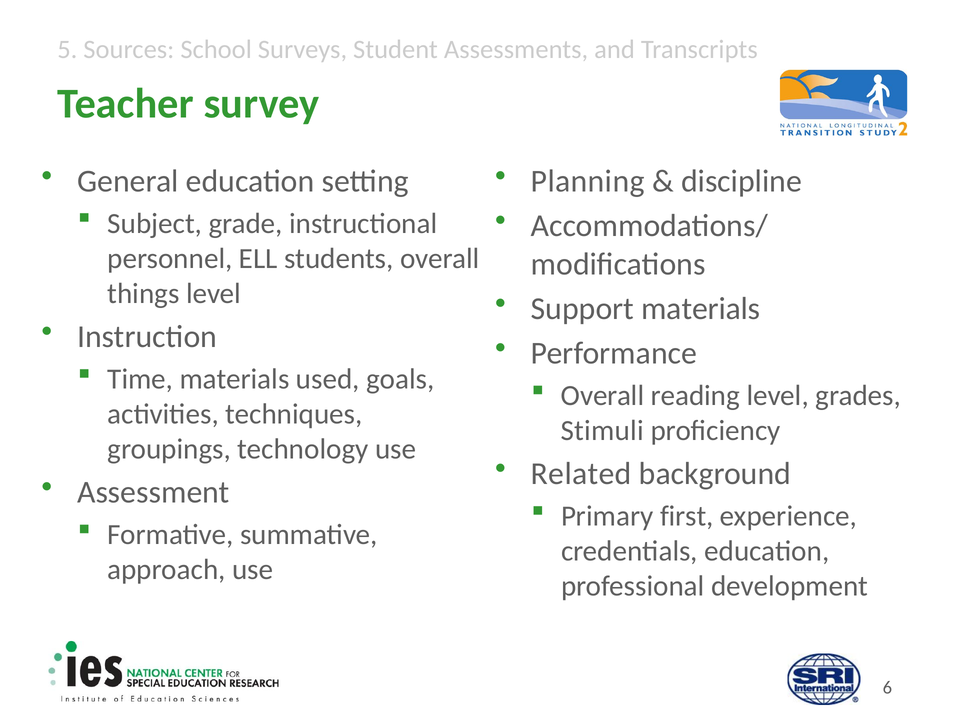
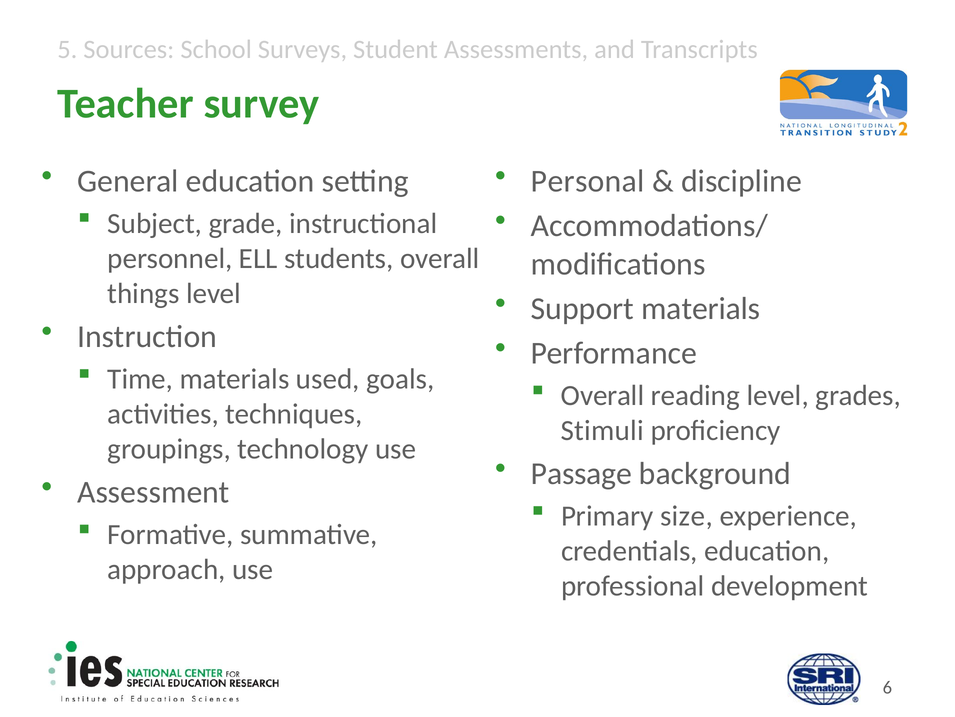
Planning: Planning -> Personal (588, 181)
Related: Related -> Passage (581, 473)
first: first -> size (687, 516)
